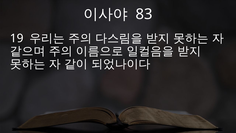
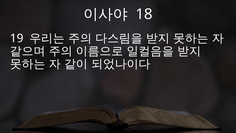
83: 83 -> 18 (144, 14)
